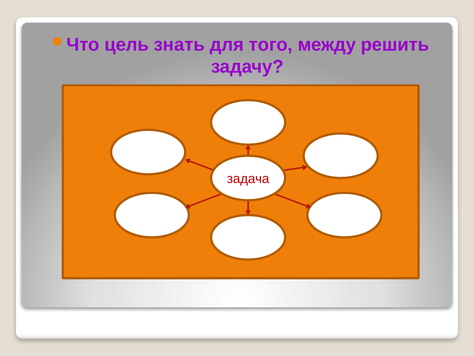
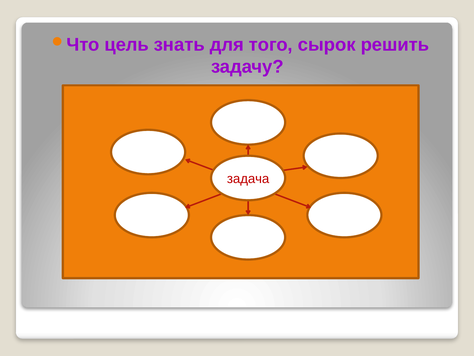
между: между -> сырок (327, 45)
